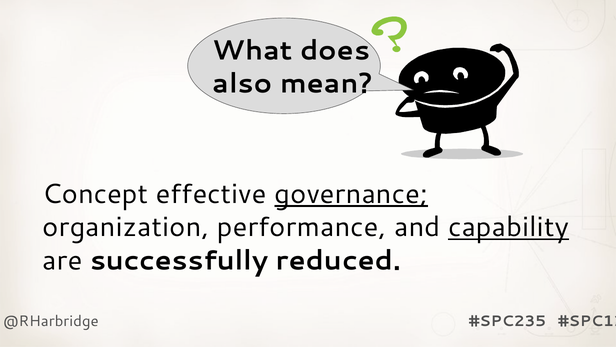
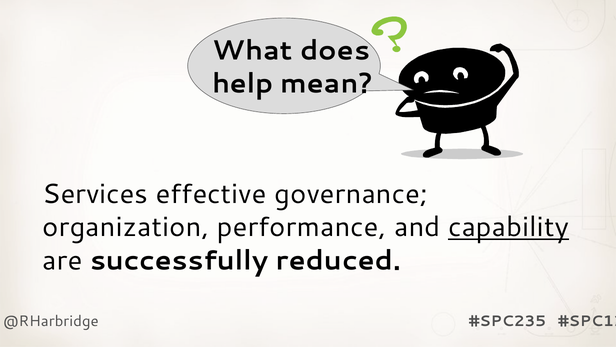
also: also -> help (243, 84)
Concept: Concept -> Services (95, 194)
governance underline: present -> none (351, 194)
